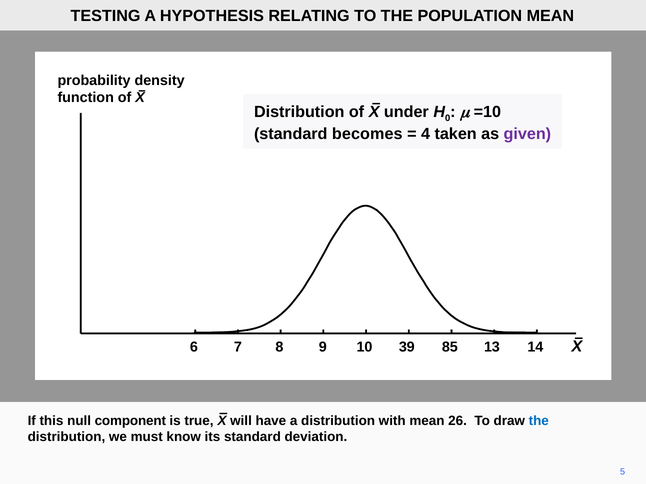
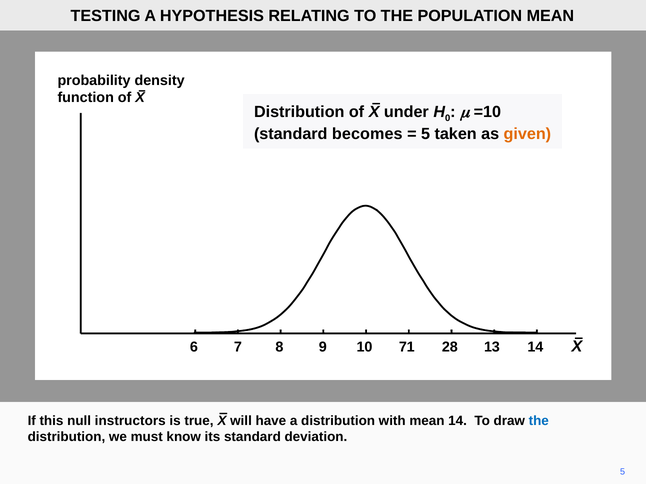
4: 4 -> 5 (426, 134)
given colour: purple -> orange (527, 134)
39: 39 -> 71 (407, 347)
85: 85 -> 28 (450, 347)
component: component -> instructors (130, 421)
mean 26: 26 -> 14 (458, 421)
